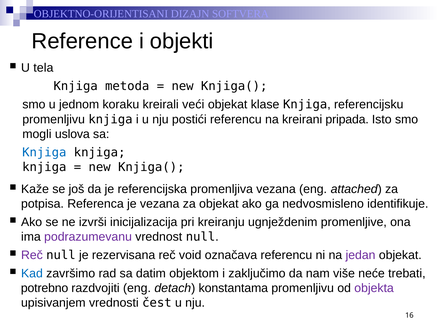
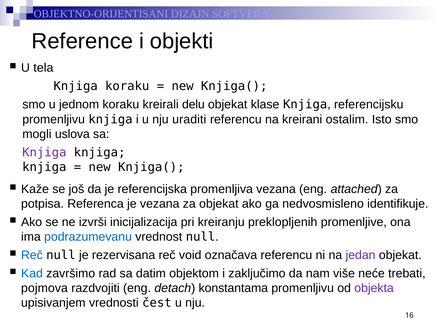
Knjiga metoda: metoda -> koraku (127, 86)
veći: veći -> delu (193, 105)
postići: postići -> uraditi (189, 119)
pripada: pripada -> ostalim (347, 119)
Knjiga colour: blue -> purple (44, 152)
ugnježdenim: ugnježdenim -> preklopljenih (283, 222)
podrazumevanu colour: purple -> blue (88, 237)
Reč colour: purple -> blue (32, 255)
potrebno: potrebno -> pojmova (44, 288)
